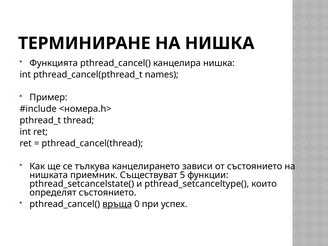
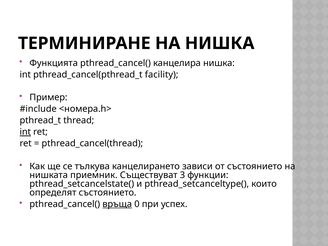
names: names -> facility (162, 74)
int underline: none -> present (25, 132)
5: 5 -> 3 (182, 175)
